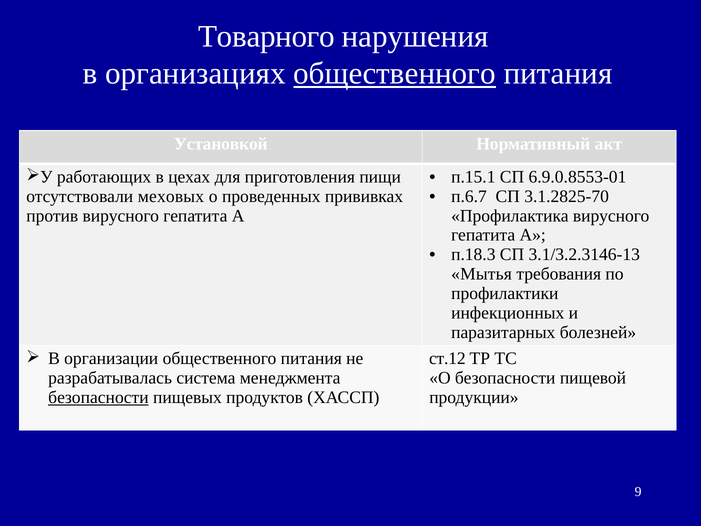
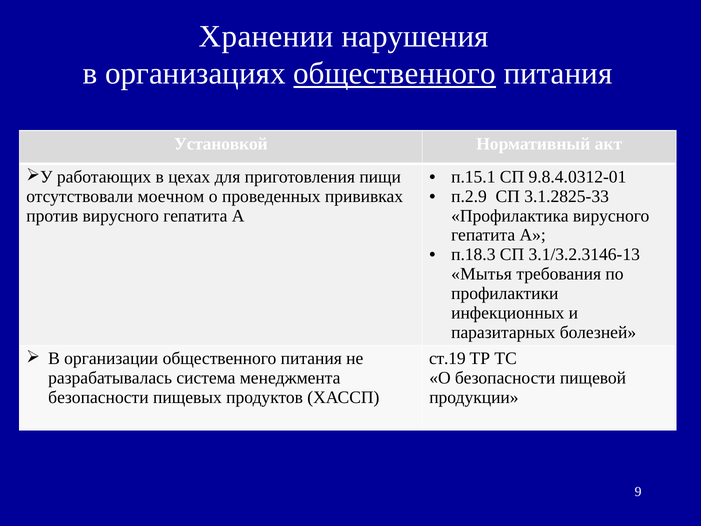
Товарного: Товарного -> Хранении (266, 36)
6.9.0.8553-01: 6.9.0.8553-01 -> 9.8.4.0312-01 (577, 177)
меховых: меховых -> моечном (171, 196)
п.6.7: п.6.7 -> п.2.9 (469, 196)
3.1.2825-70: 3.1.2825-70 -> 3.1.2825-33 (567, 196)
ст.12: ст.12 -> ст.19 (447, 359)
безопасности underline: present -> none (98, 397)
